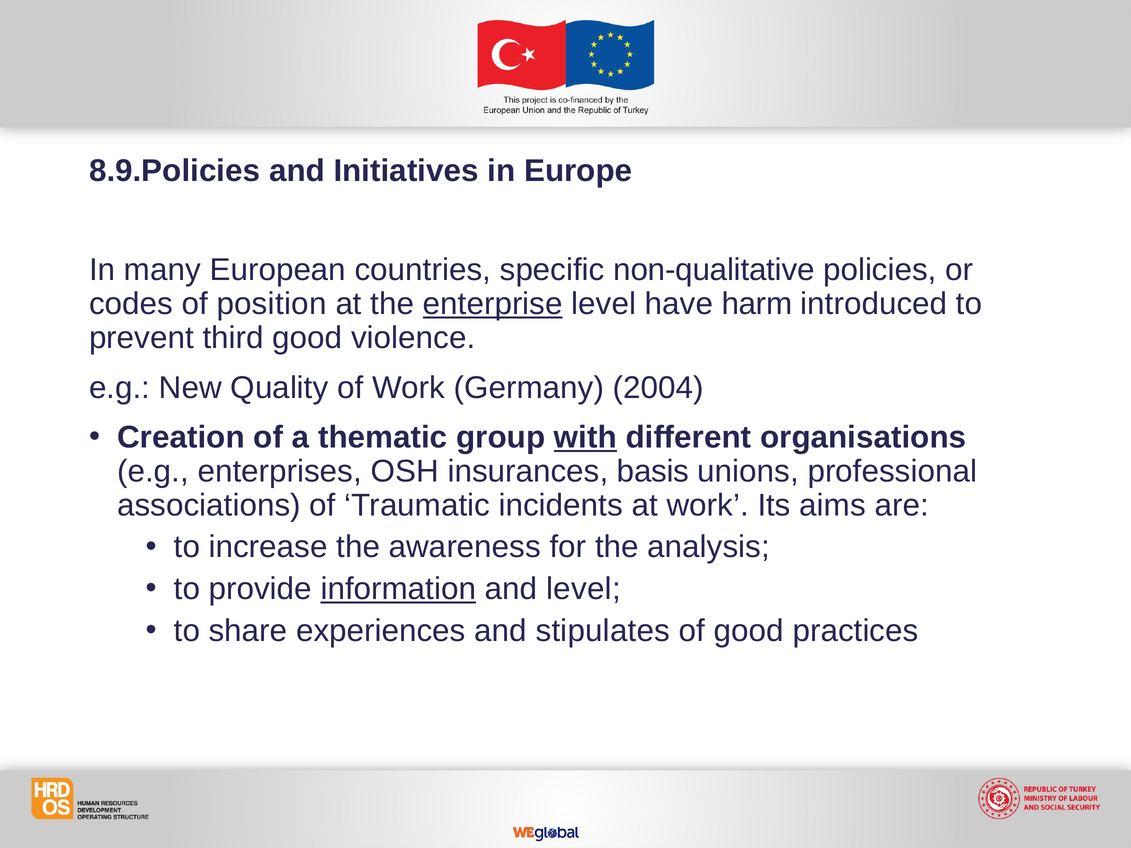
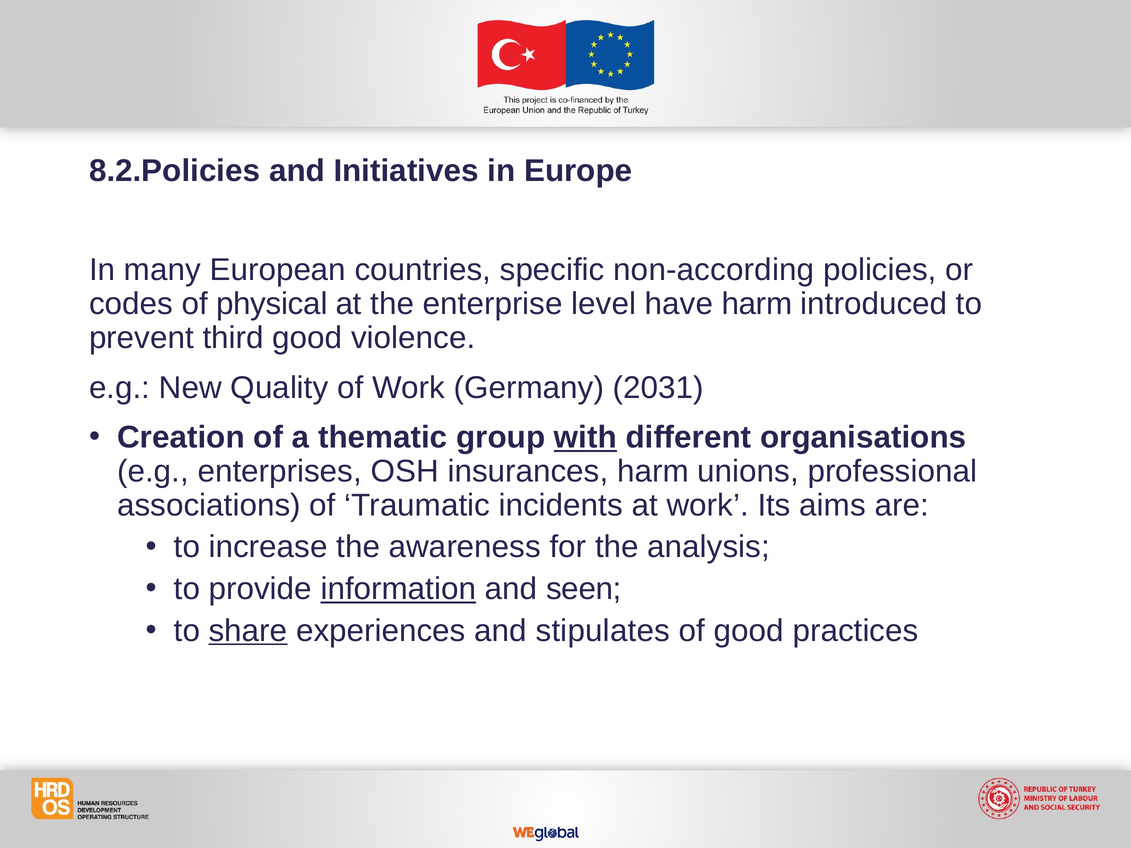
8.9.Policies: 8.9.Policies -> 8.2.Policies (175, 171)
non-qualitative: non-qualitative -> non-according (714, 270)
position: position -> physical (272, 304)
enterprise underline: present -> none (493, 304)
2004: 2004 -> 2031 (658, 388)
insurances basis: basis -> harm (653, 471)
and level: level -> seen (584, 589)
share underline: none -> present (248, 631)
